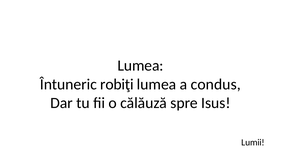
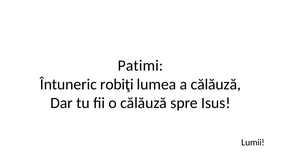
Lumea: Lumea -> Patimi (140, 66)
a condus: condus -> călăuză (216, 84)
